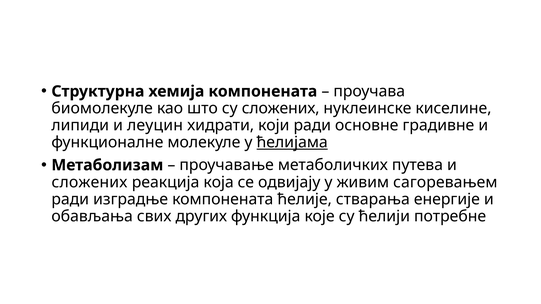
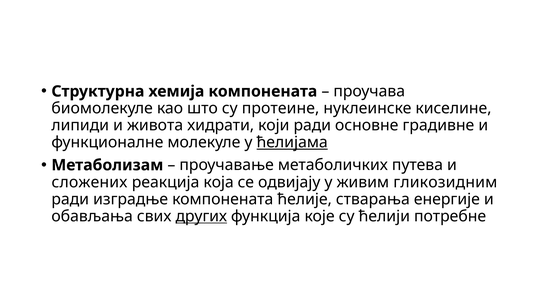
су сложених: сложених -> протеине (281, 109)
леуцин: леуцин -> живота (155, 126)
сагоревањем: сагоревањем -> гликозидним (445, 182)
других underline: none -> present (201, 216)
